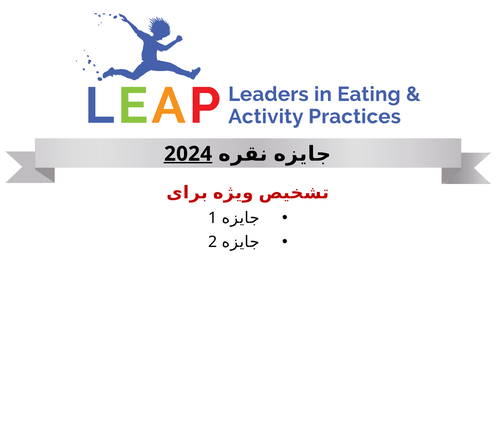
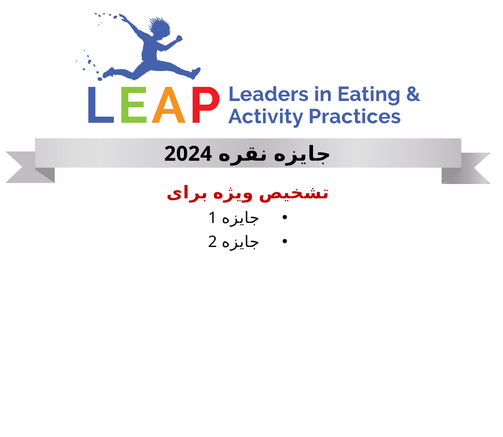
2024 underline: present -> none (188, 154)
